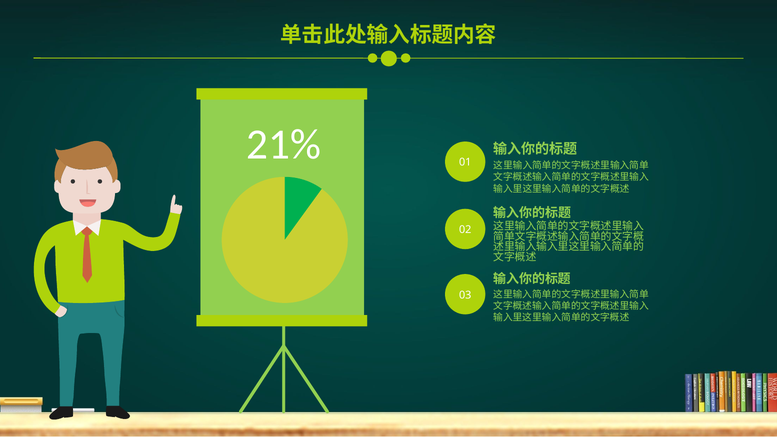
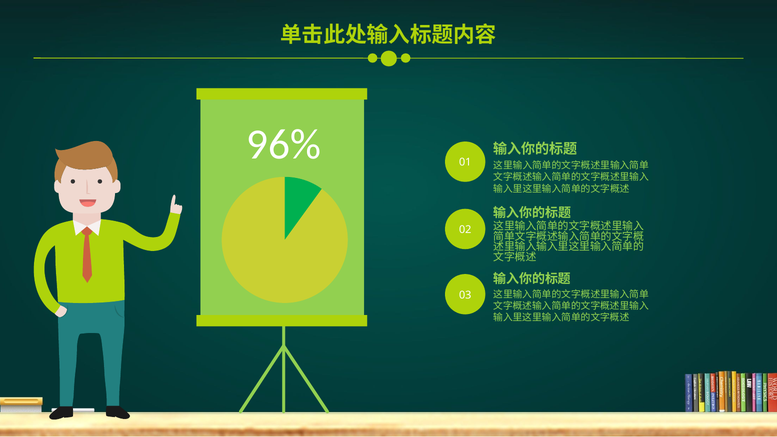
21%: 21% -> 96% (284, 144)
